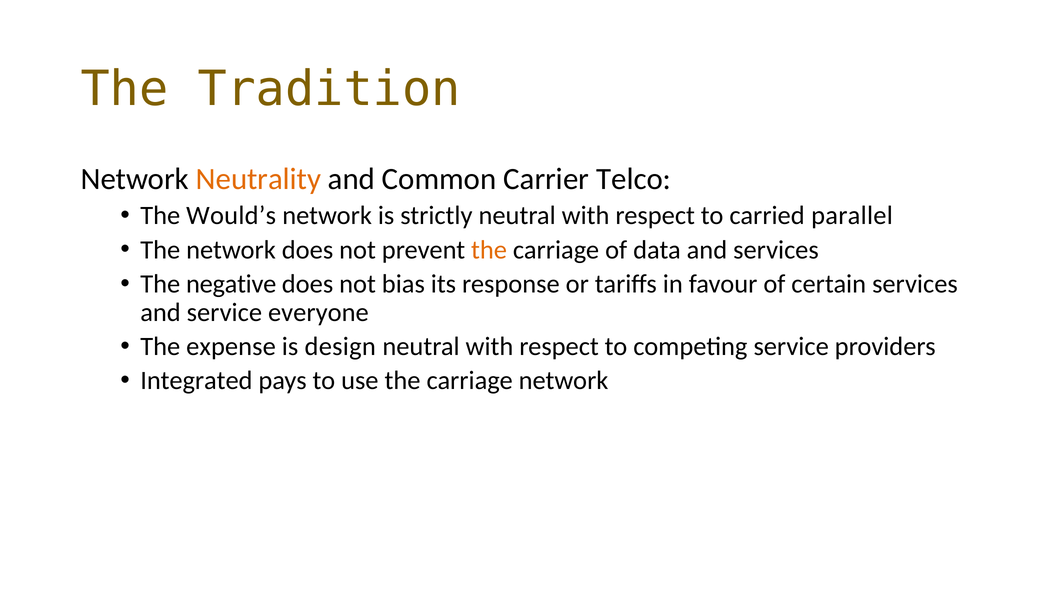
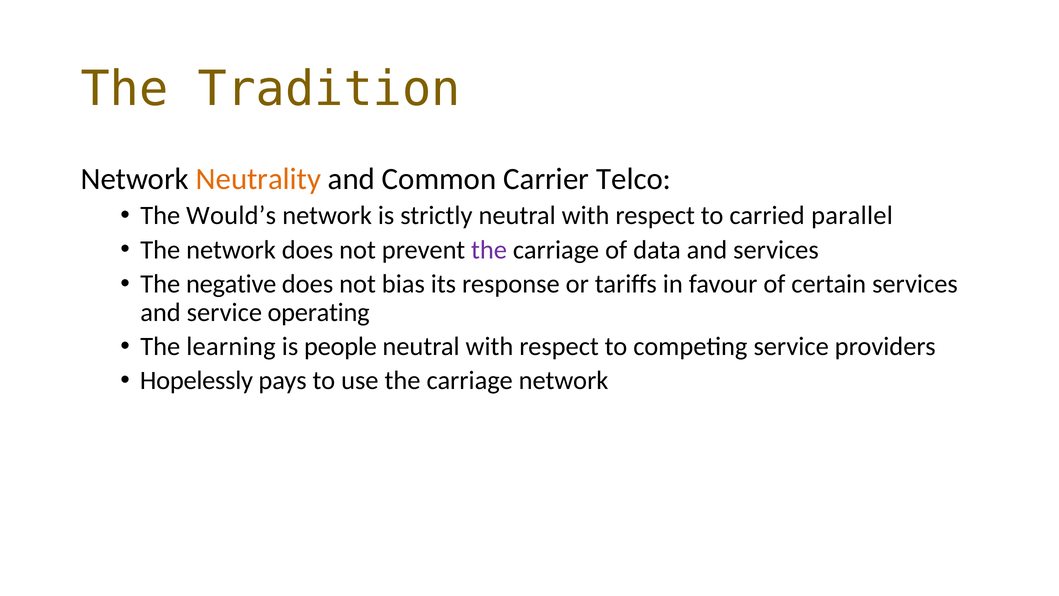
the colour: orange -> purple (489, 250)
everyone: everyone -> operating (319, 312)
expense: expense -> learning (231, 346)
design: design -> people (340, 346)
Integrated: Integrated -> Hopelessly (197, 380)
